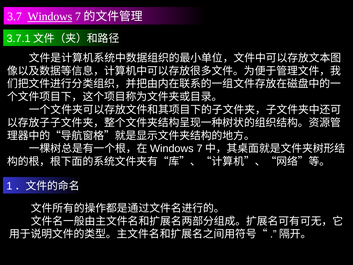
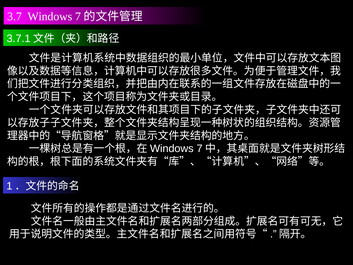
Windows underline: present -> none (50, 17)
